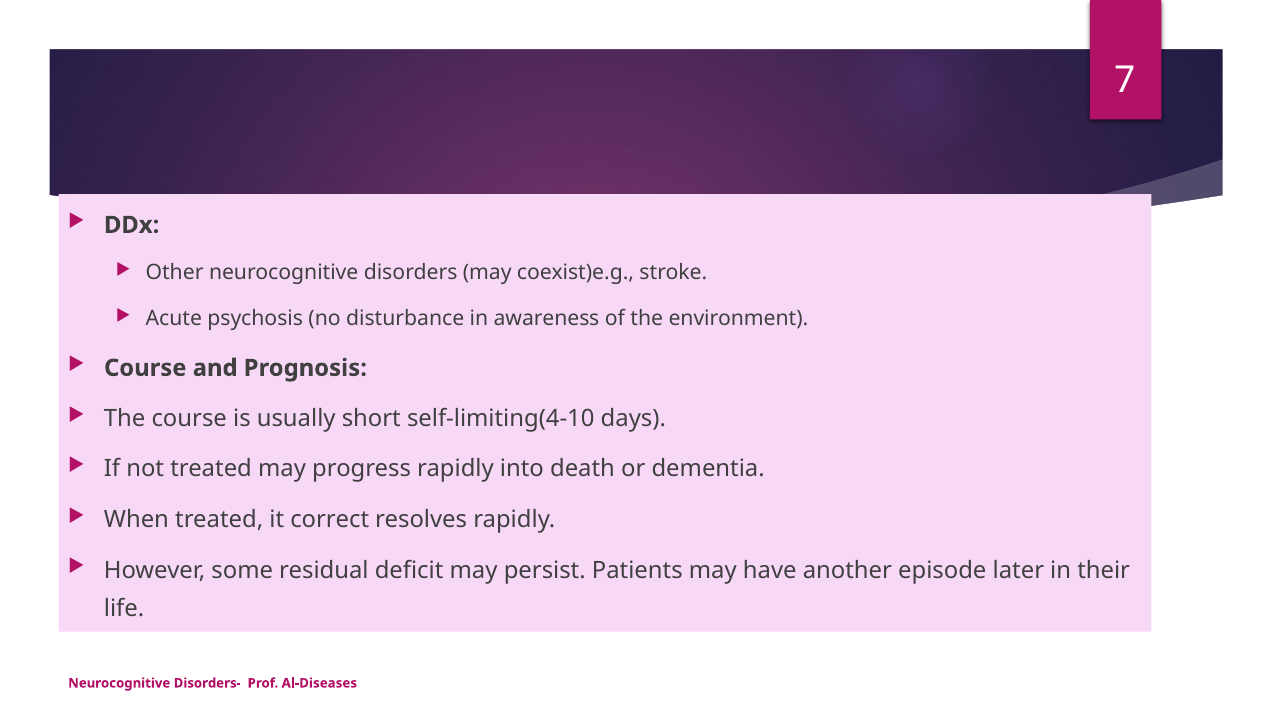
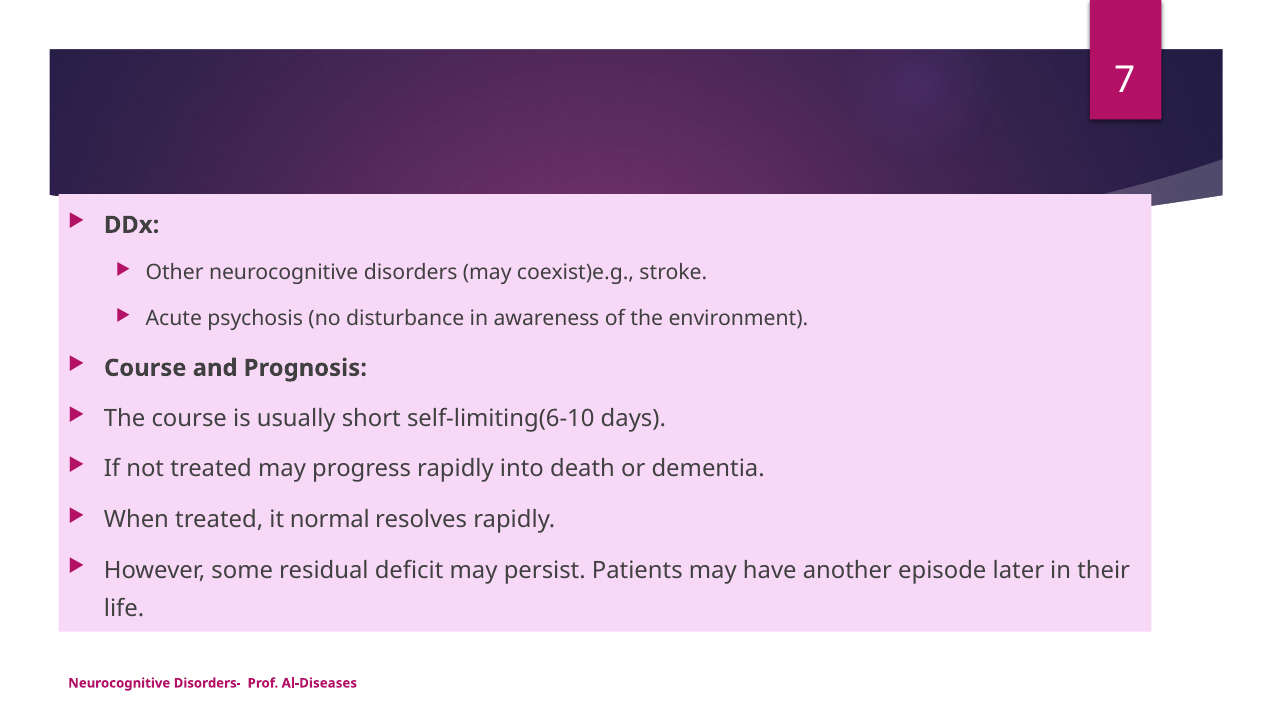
self-limiting(4-10: self-limiting(4-10 -> self-limiting(6-10 (501, 419)
correct: correct -> normal (330, 520)
